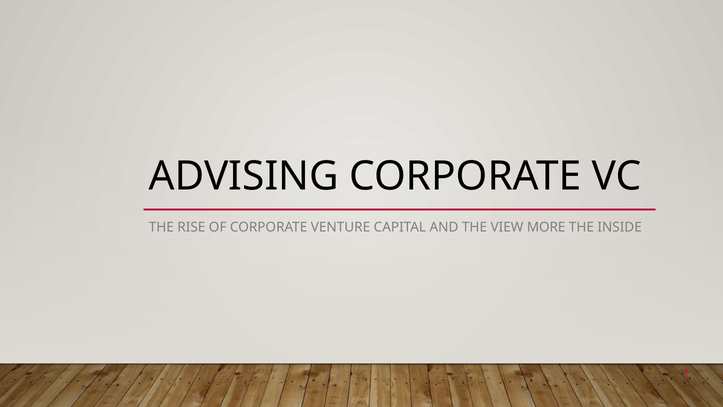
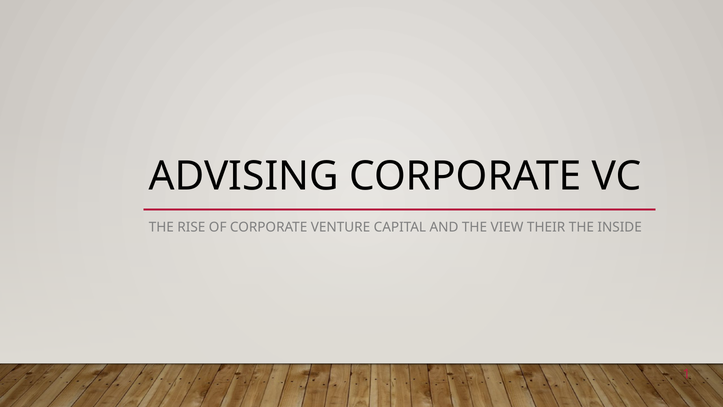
MORE: MORE -> THEIR (546, 227)
